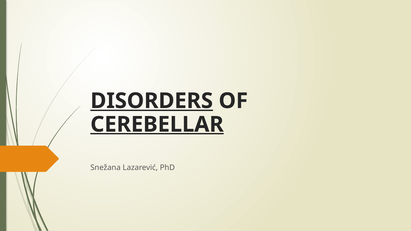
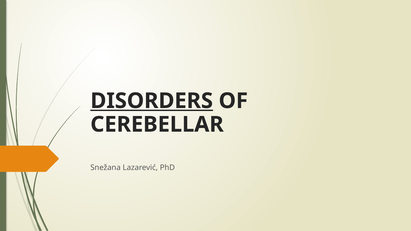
CEREBELLAR underline: present -> none (157, 125)
